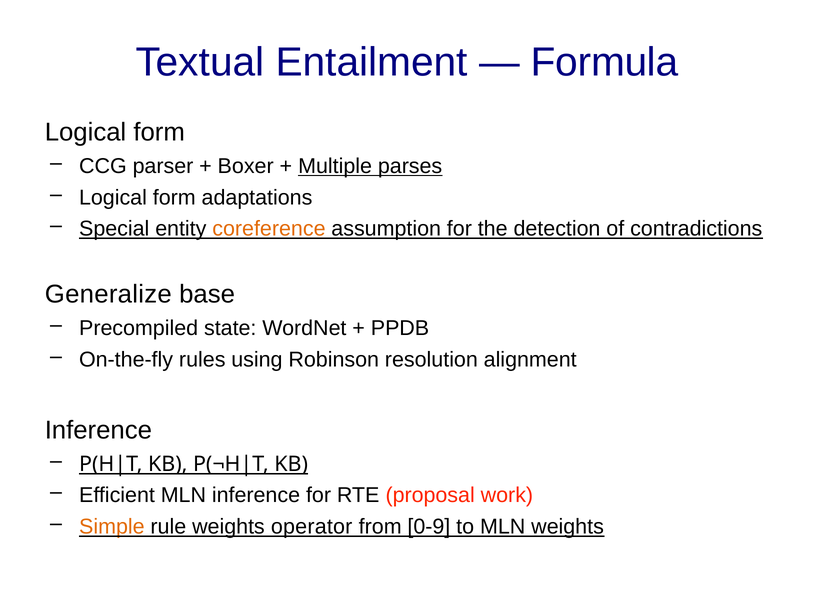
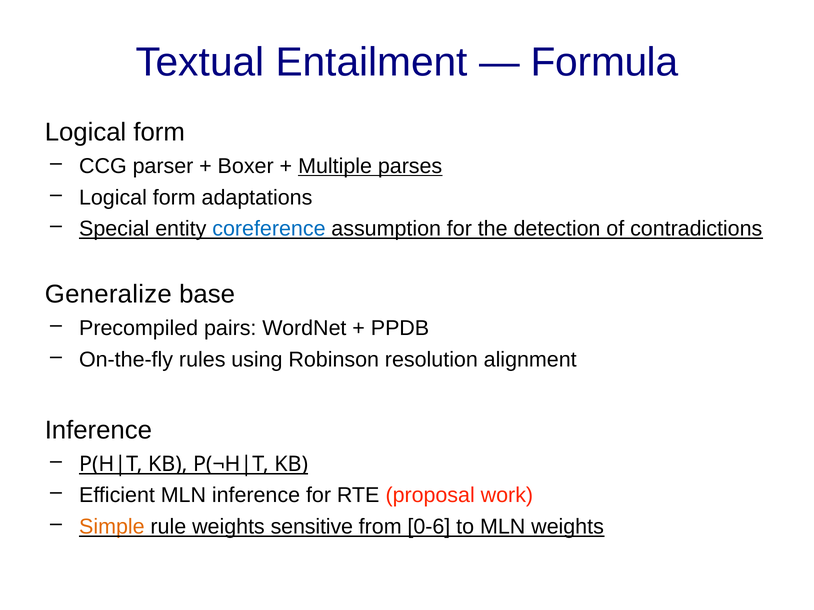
coreference colour: orange -> blue (269, 229)
state: state -> pairs (230, 328)
operator: operator -> sensitive (312, 527)
0-9: 0-9 -> 0-6 (429, 527)
